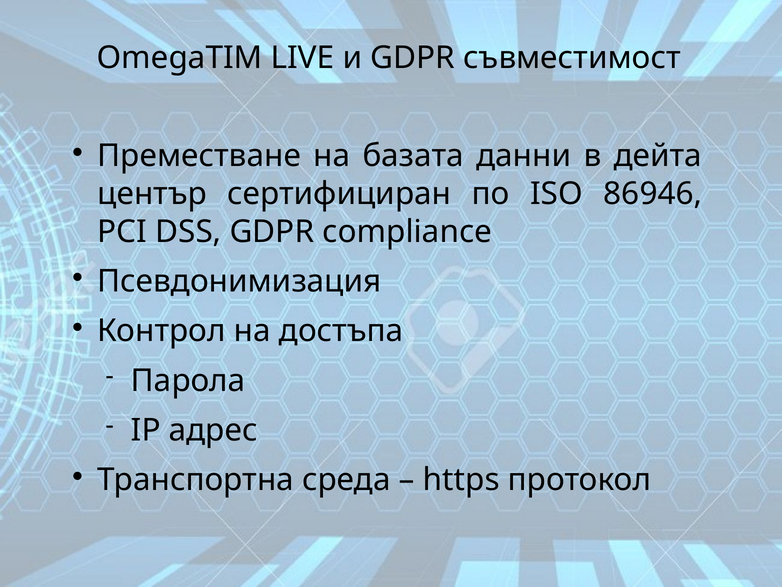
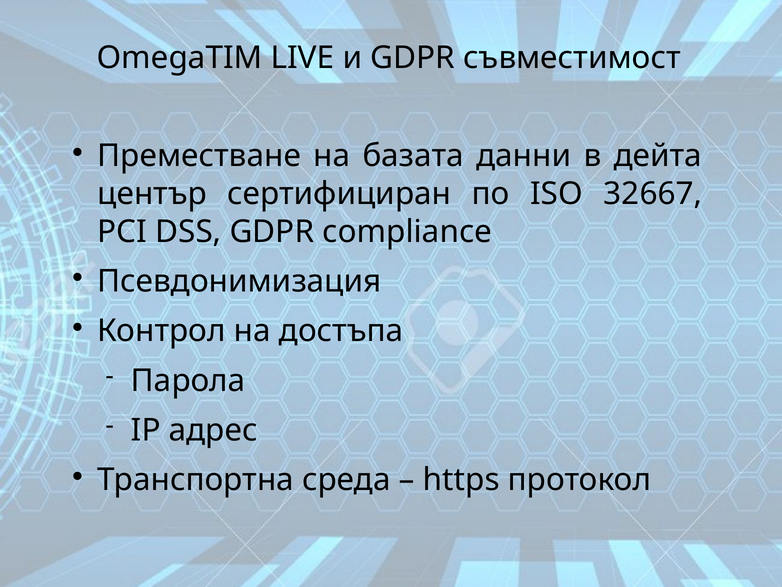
86946: 86946 -> 32667 (653, 194)
